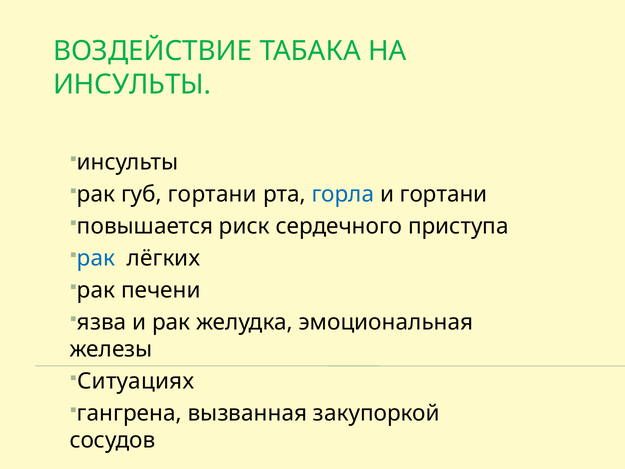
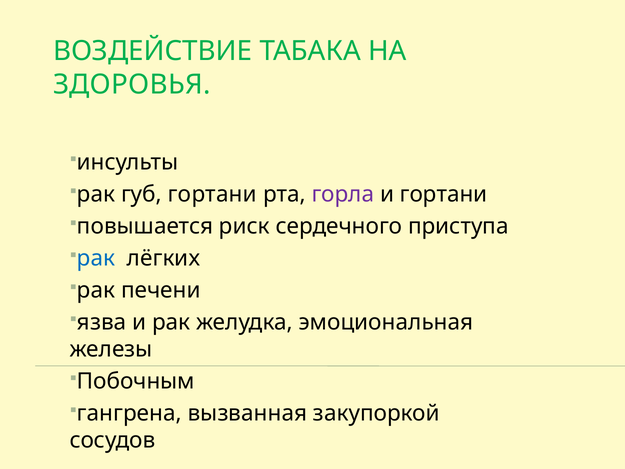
ИНСУЛЬТЫ: ИНСУЛЬТЫ -> ЗДОРОВЬЯ (132, 84)
горла colour: blue -> purple (343, 194)
Ситуациях: Ситуациях -> Побочным (136, 381)
